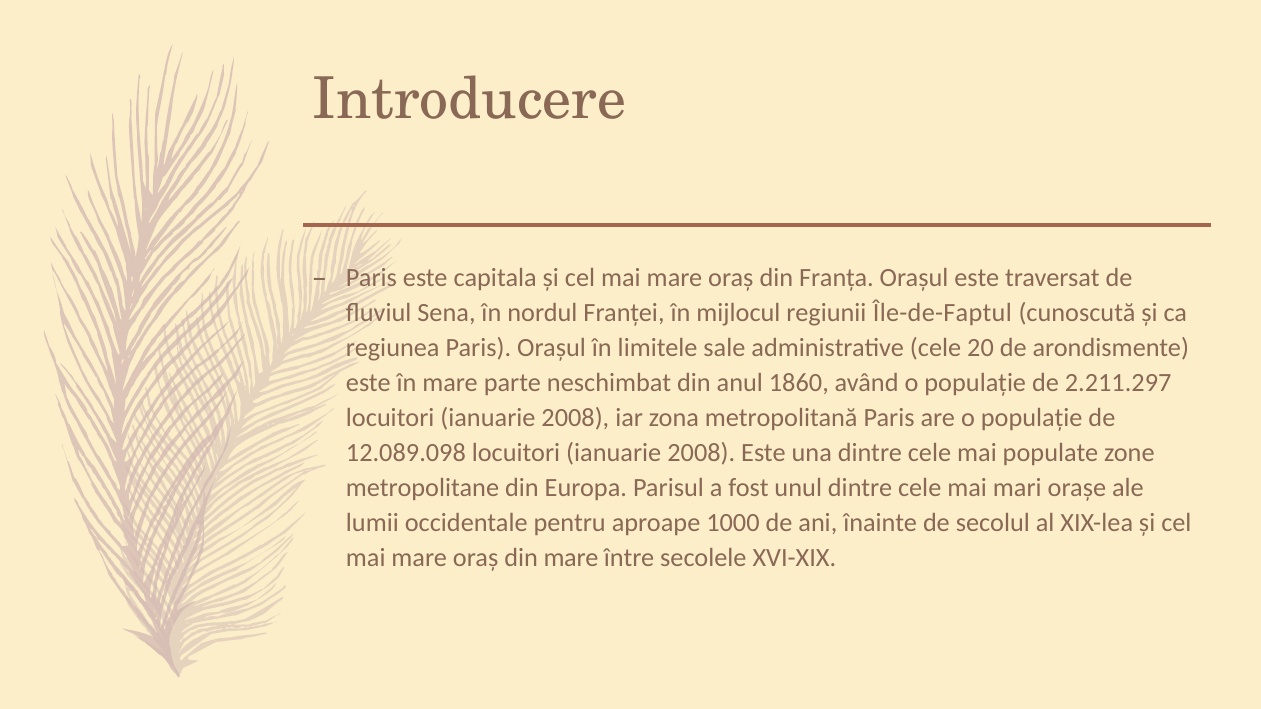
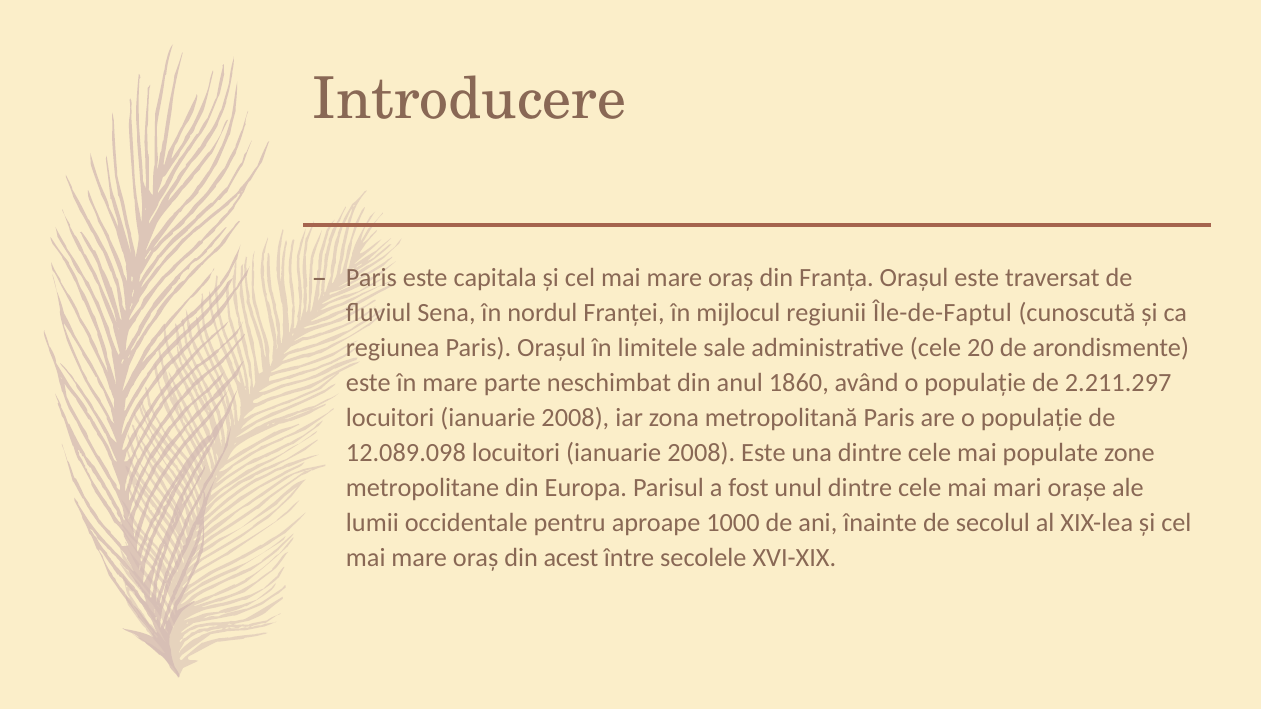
din mare: mare -> acest (571, 558)
